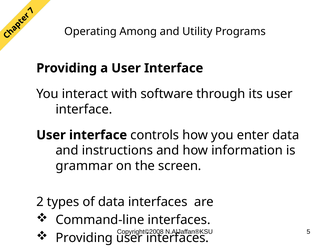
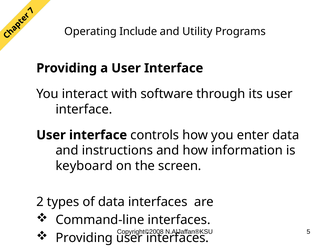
Among: Among -> Include (138, 31)
grammar: grammar -> keyboard (84, 166)
